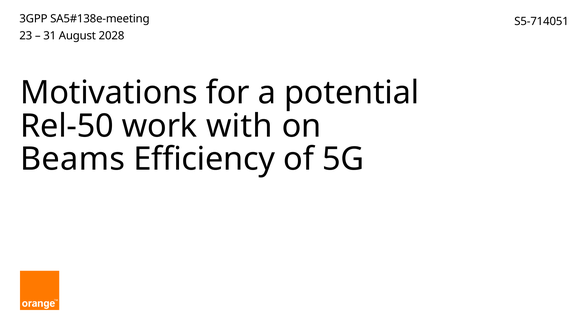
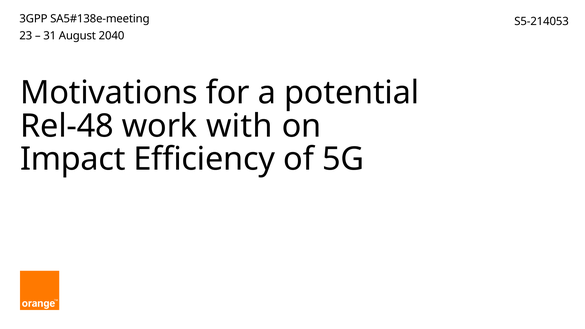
S5-714051: S5-714051 -> S5-214053 (542, 21)
2028: 2028 -> 2040 (111, 36)
Rel-50: Rel-50 -> Rel-48 (67, 126)
Beams: Beams -> Impact (73, 159)
